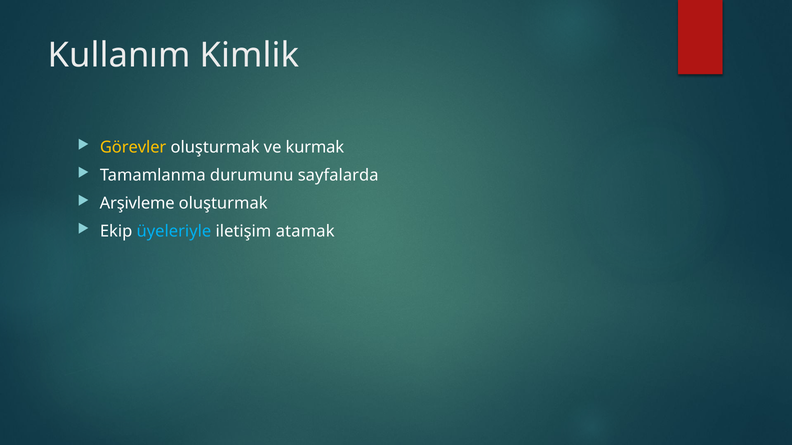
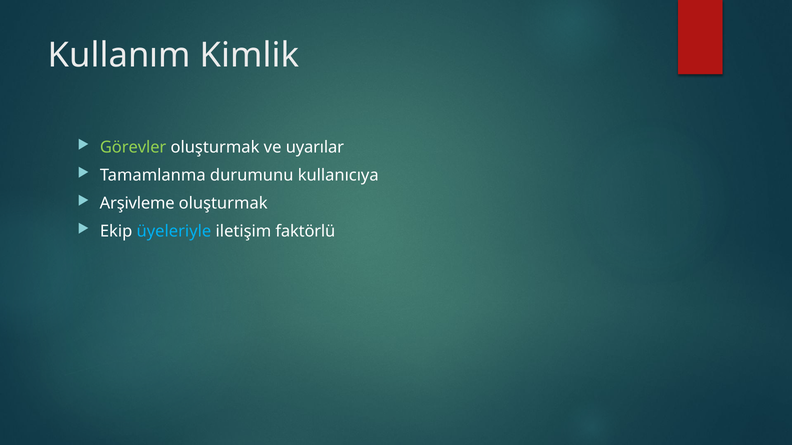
Görevler colour: yellow -> light green (133, 147)
kurmak: kurmak -> uyarılar (315, 147)
sayfalarda: sayfalarda -> kullanıcıya (338, 175)
atamak: atamak -> faktörlü (305, 232)
